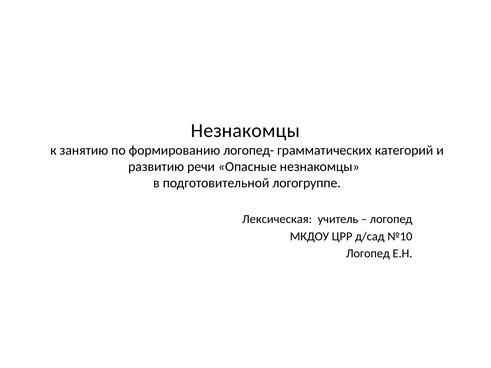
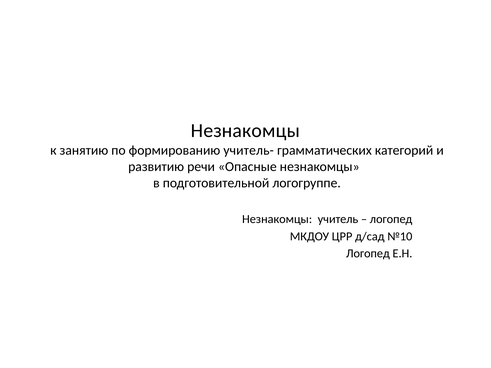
логопед-: логопед- -> учитель- (249, 150)
Лексическая: Лексическая -> Незнакомцы (277, 219)
